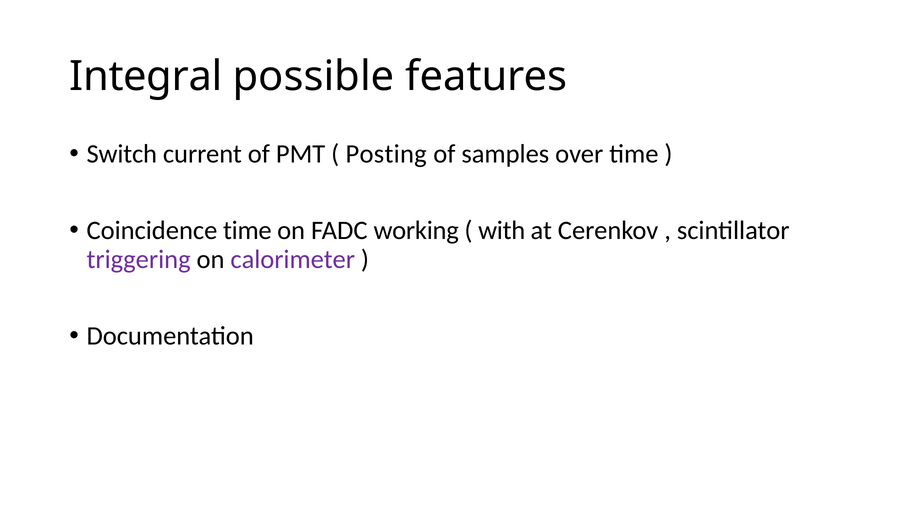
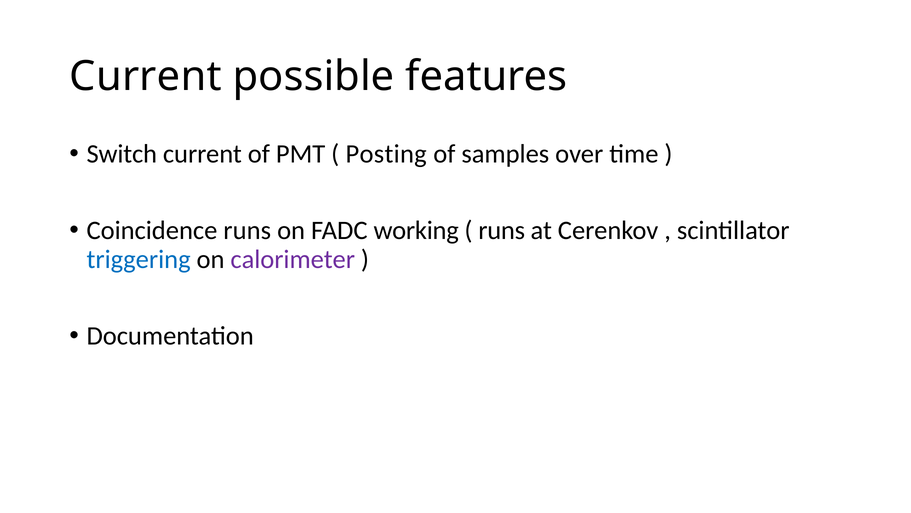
Integral: Integral -> Current (146, 77)
Coincidence time: time -> runs (247, 230)
with: with -> runs (502, 230)
triggering colour: purple -> blue (139, 259)
